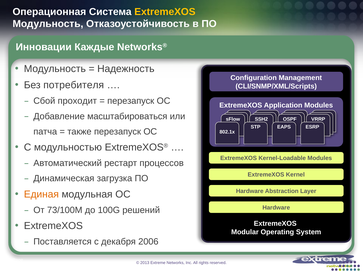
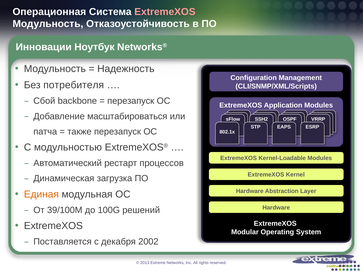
ExtremeXOS colour: yellow -> pink (165, 12)
Каждые: Каждые -> Ноутбук (94, 47)
проходит: проходит -> backbone (77, 101)
73/100M: 73/100M -> 39/100M (65, 210)
2006: 2006 -> 2002 (148, 242)
